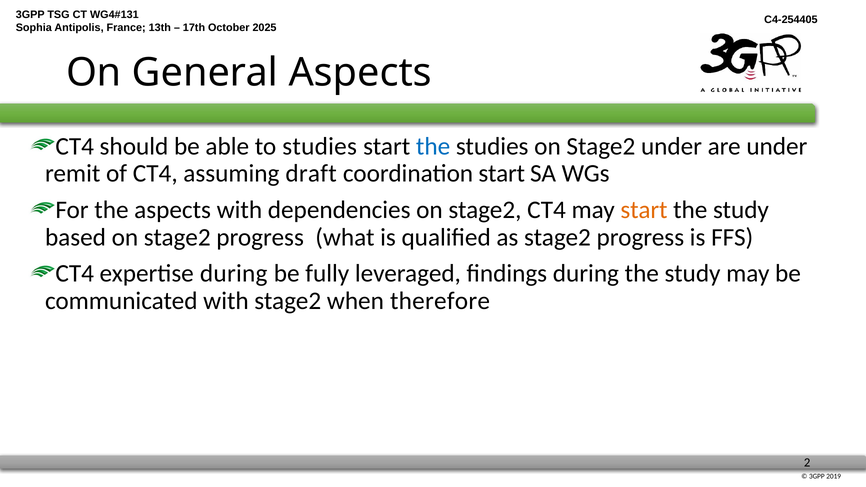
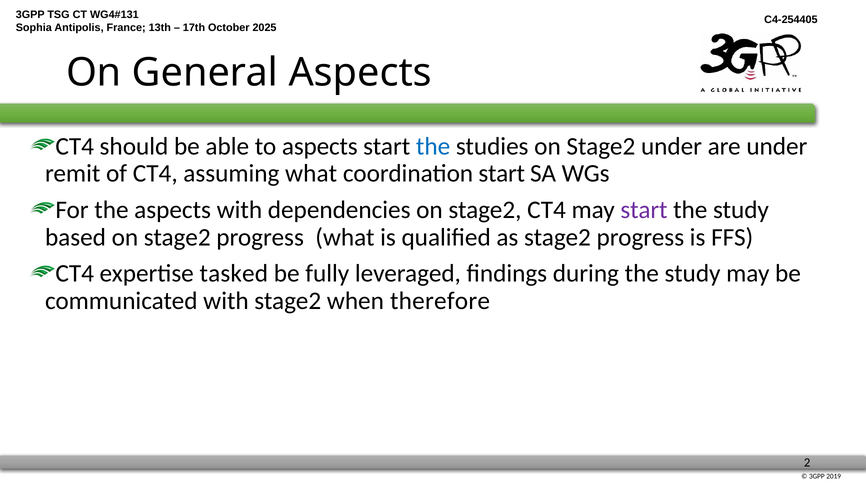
to studies: studies -> aspects (320, 146)
assuming draft: draft -> what (311, 174)
start colour: orange -> purple (644, 210)
expertise during: during -> tasked (234, 274)
